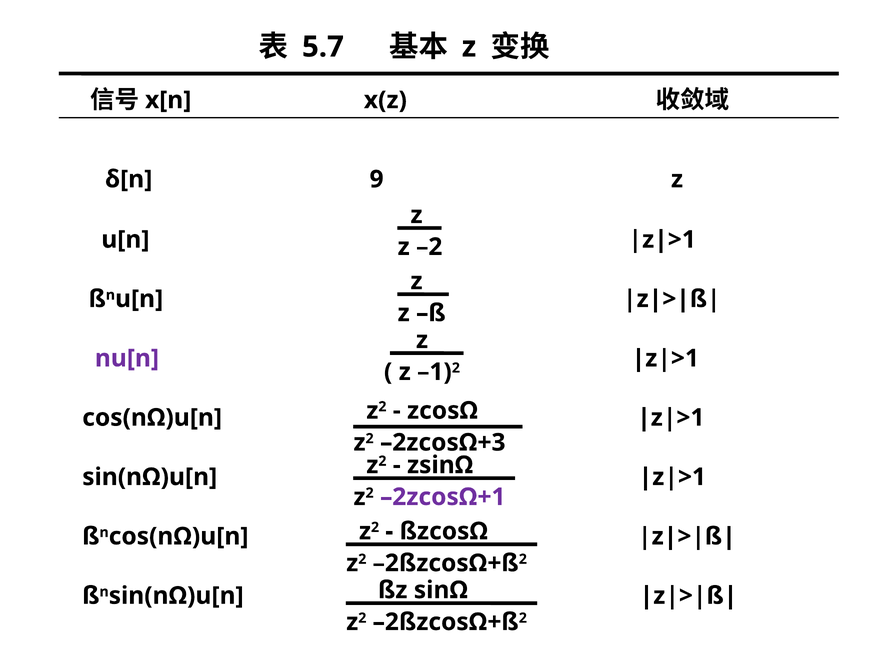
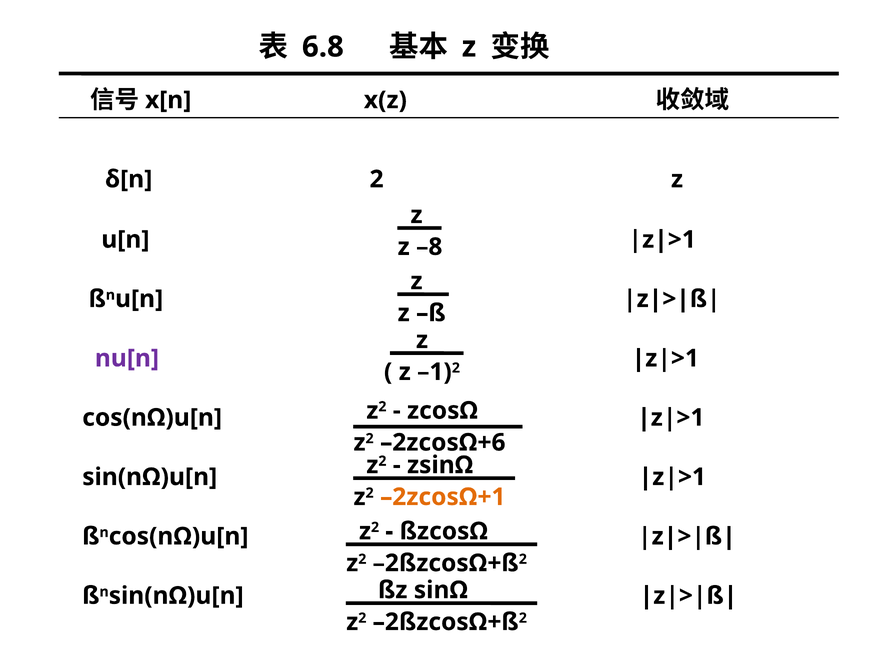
5.7: 5.7 -> 6.8 (323, 47)
9: 9 -> 2 (377, 179)
–2: –2 -> –8 (429, 247)
–2zcosΩ+3: –2zcosΩ+3 -> –2zcosΩ+6 (443, 443)
–2zcosΩ+1 colour: purple -> orange (443, 497)
